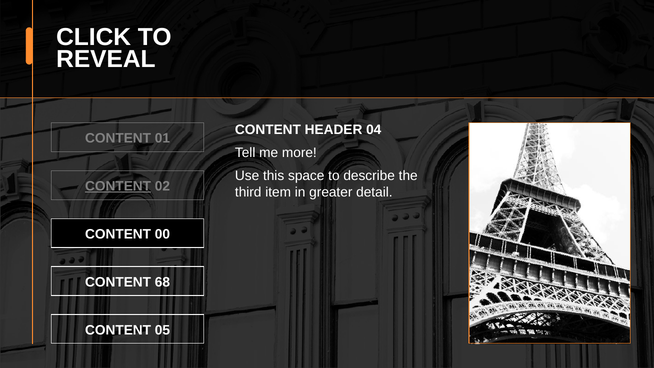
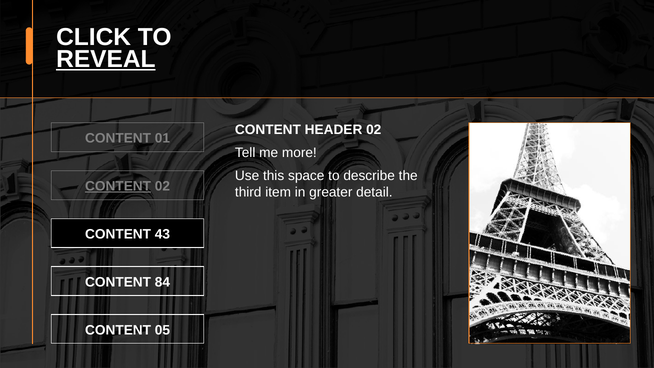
REVEAL underline: none -> present (106, 59)
HEADER 04: 04 -> 02 (374, 130)
00: 00 -> 43 (162, 234)
68: 68 -> 84 (162, 282)
